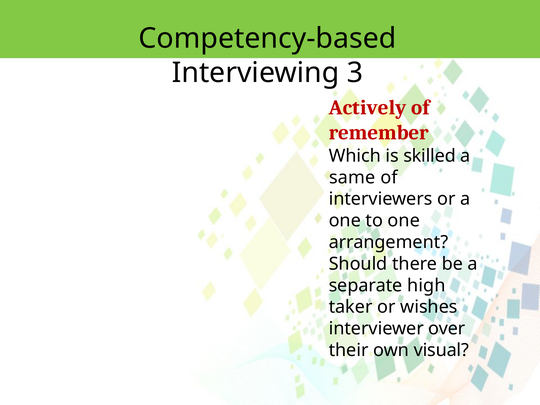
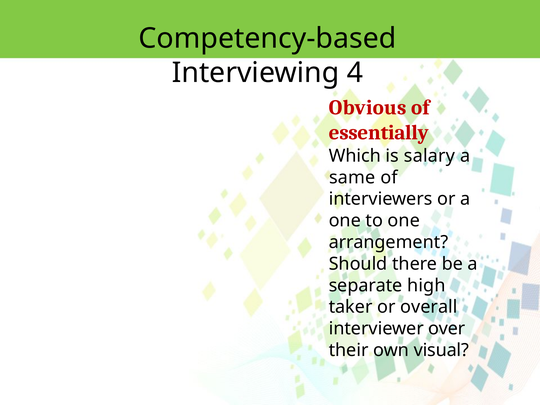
3: 3 -> 4 (355, 73)
Actively: Actively -> Obvious (368, 107)
remember: remember -> essentially (379, 133)
skilled: skilled -> salary (429, 156)
wishes: wishes -> overall (429, 307)
